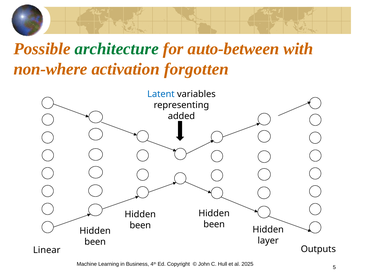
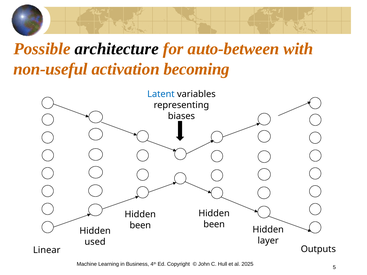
architecture colour: green -> black (117, 49)
non-where: non-where -> non-useful (51, 69)
forgotten: forgotten -> becoming (197, 69)
added: added -> biases (181, 116)
been: been -> used (95, 242)
